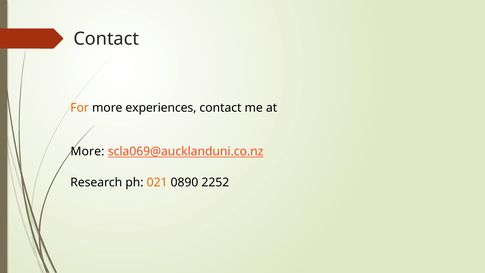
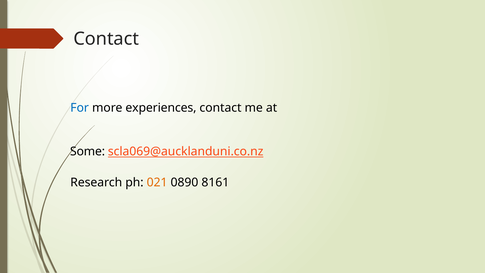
For colour: orange -> blue (80, 108)
More: More -> Some (88, 151)
2252: 2252 -> 8161 (215, 183)
